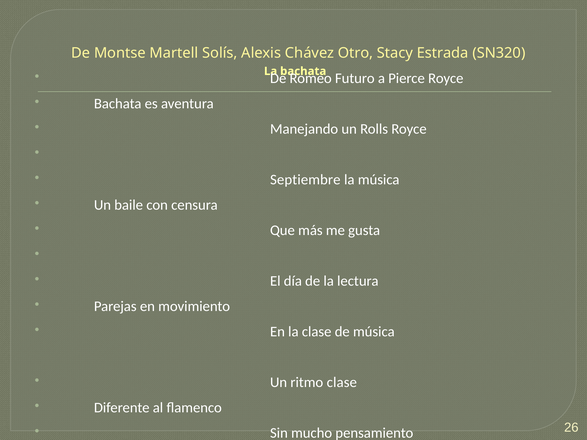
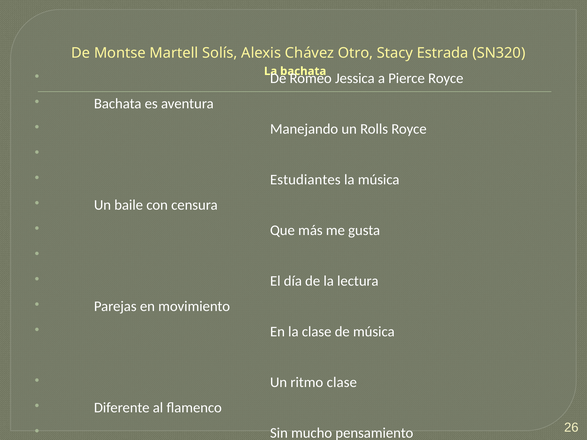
Futuro: Futuro -> Jessica (355, 78)
Septiembre: Septiembre -> Estudiantes (305, 180)
